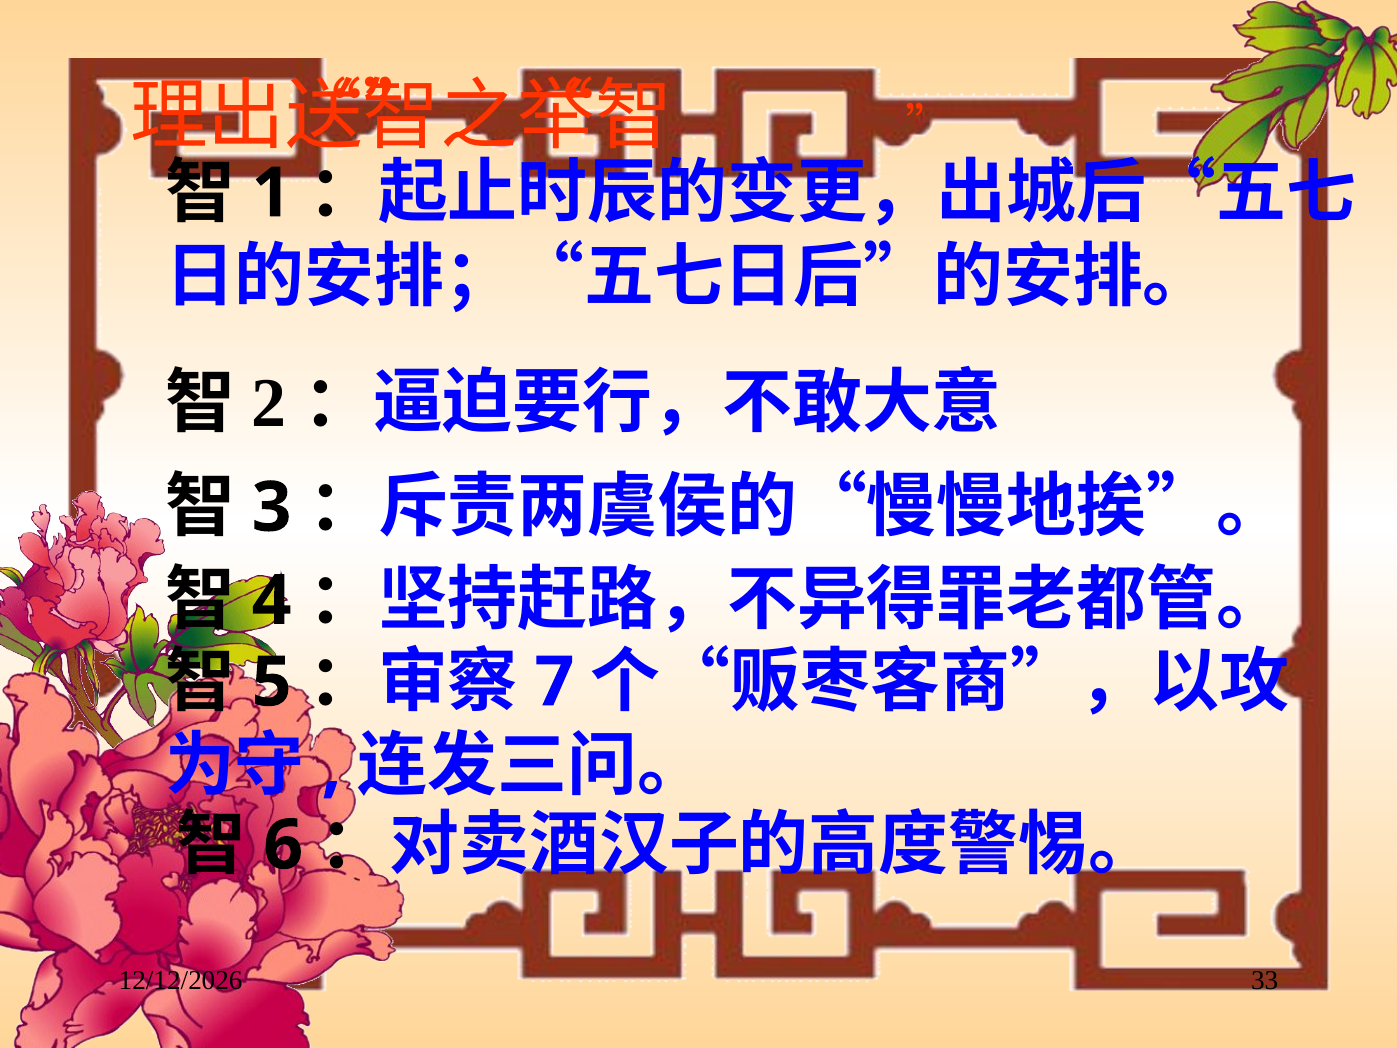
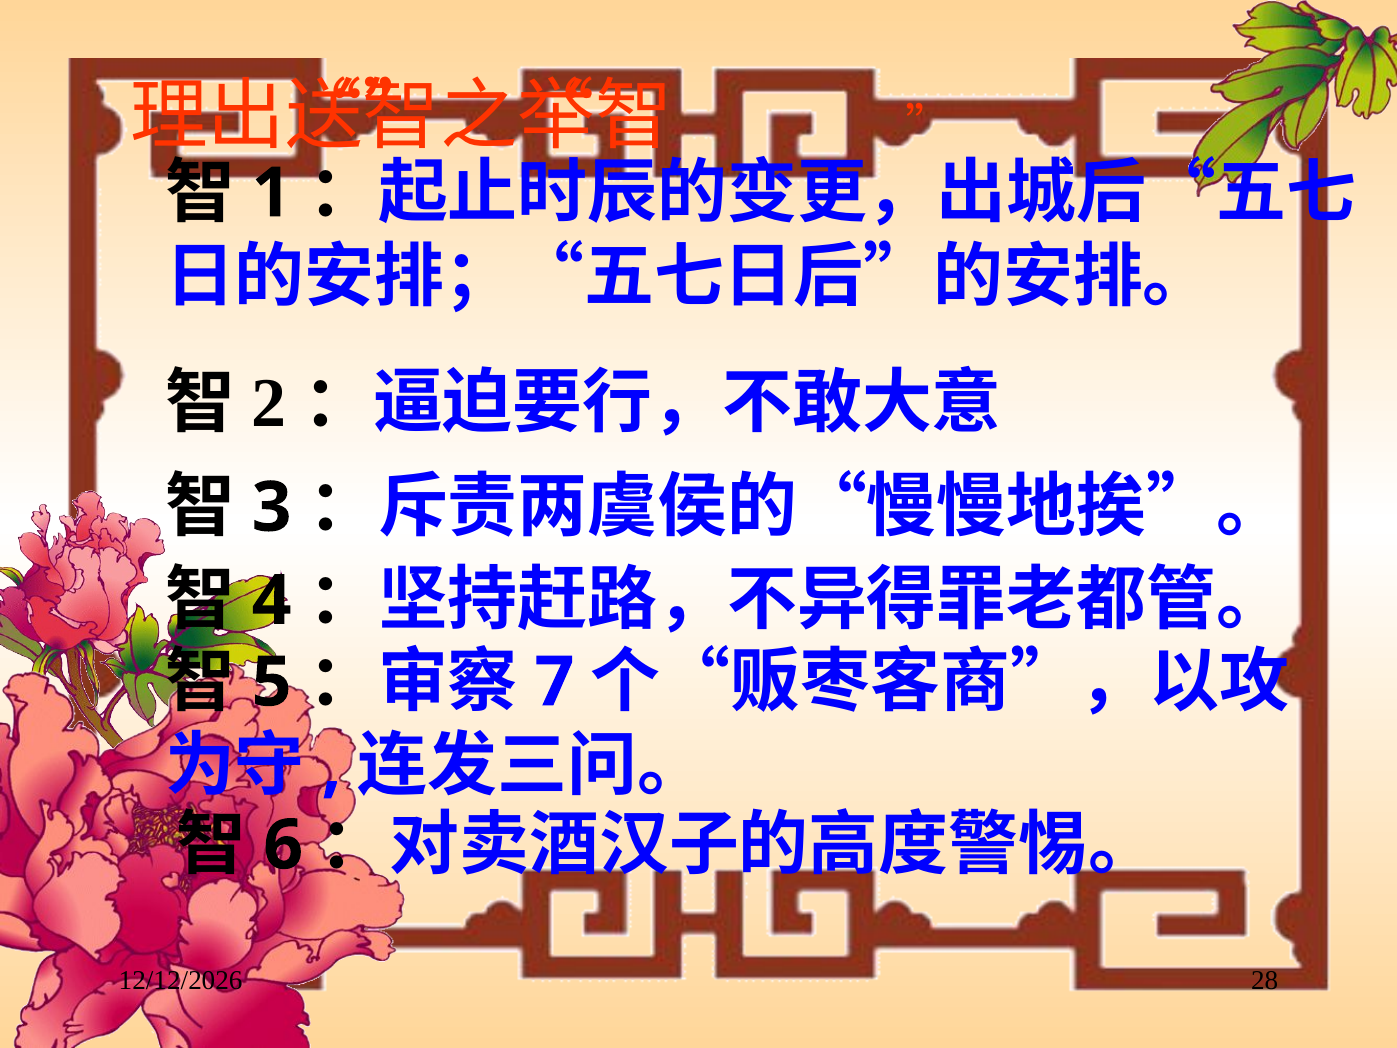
33: 33 -> 28 (1265, 980)
